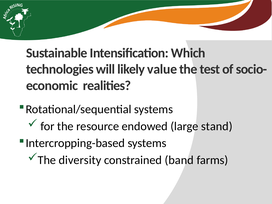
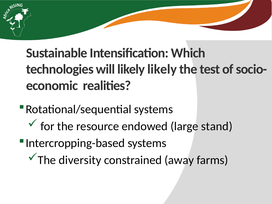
likely value: value -> likely (162, 69)
band: band -> away (179, 160)
